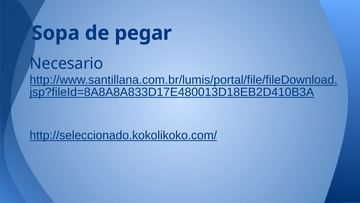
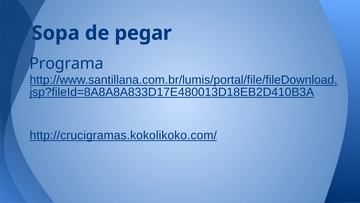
Necesario: Necesario -> Programa (67, 63)
http://seleccionado.kokolikoko.com/: http://seleccionado.kokolikoko.com/ -> http://crucigramas.kokolikoko.com/ (123, 135)
